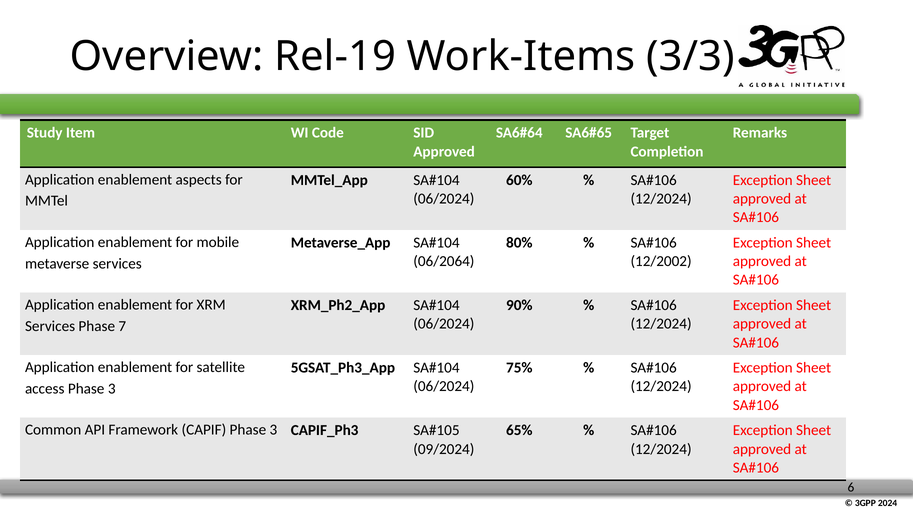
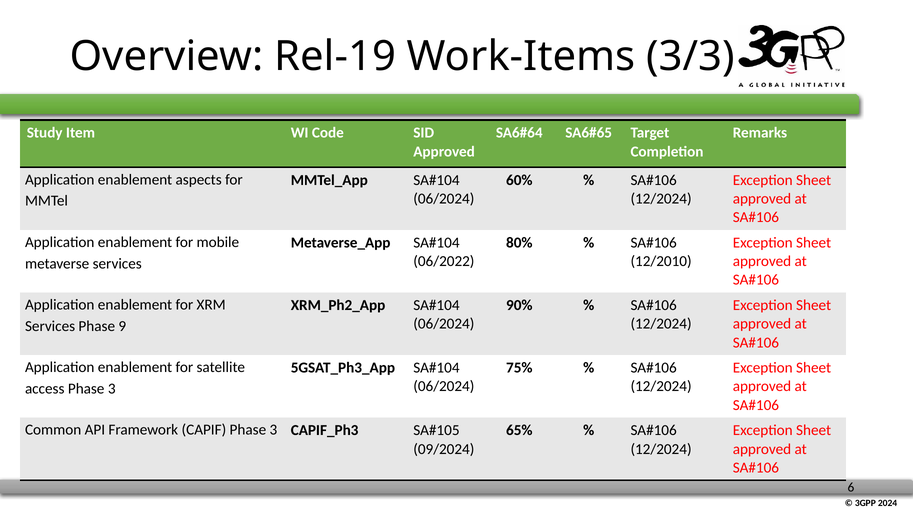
06/2064: 06/2064 -> 06/2022 (444, 262)
12/2002: 12/2002 -> 12/2010 (661, 262)
7: 7 -> 9 (122, 326)
